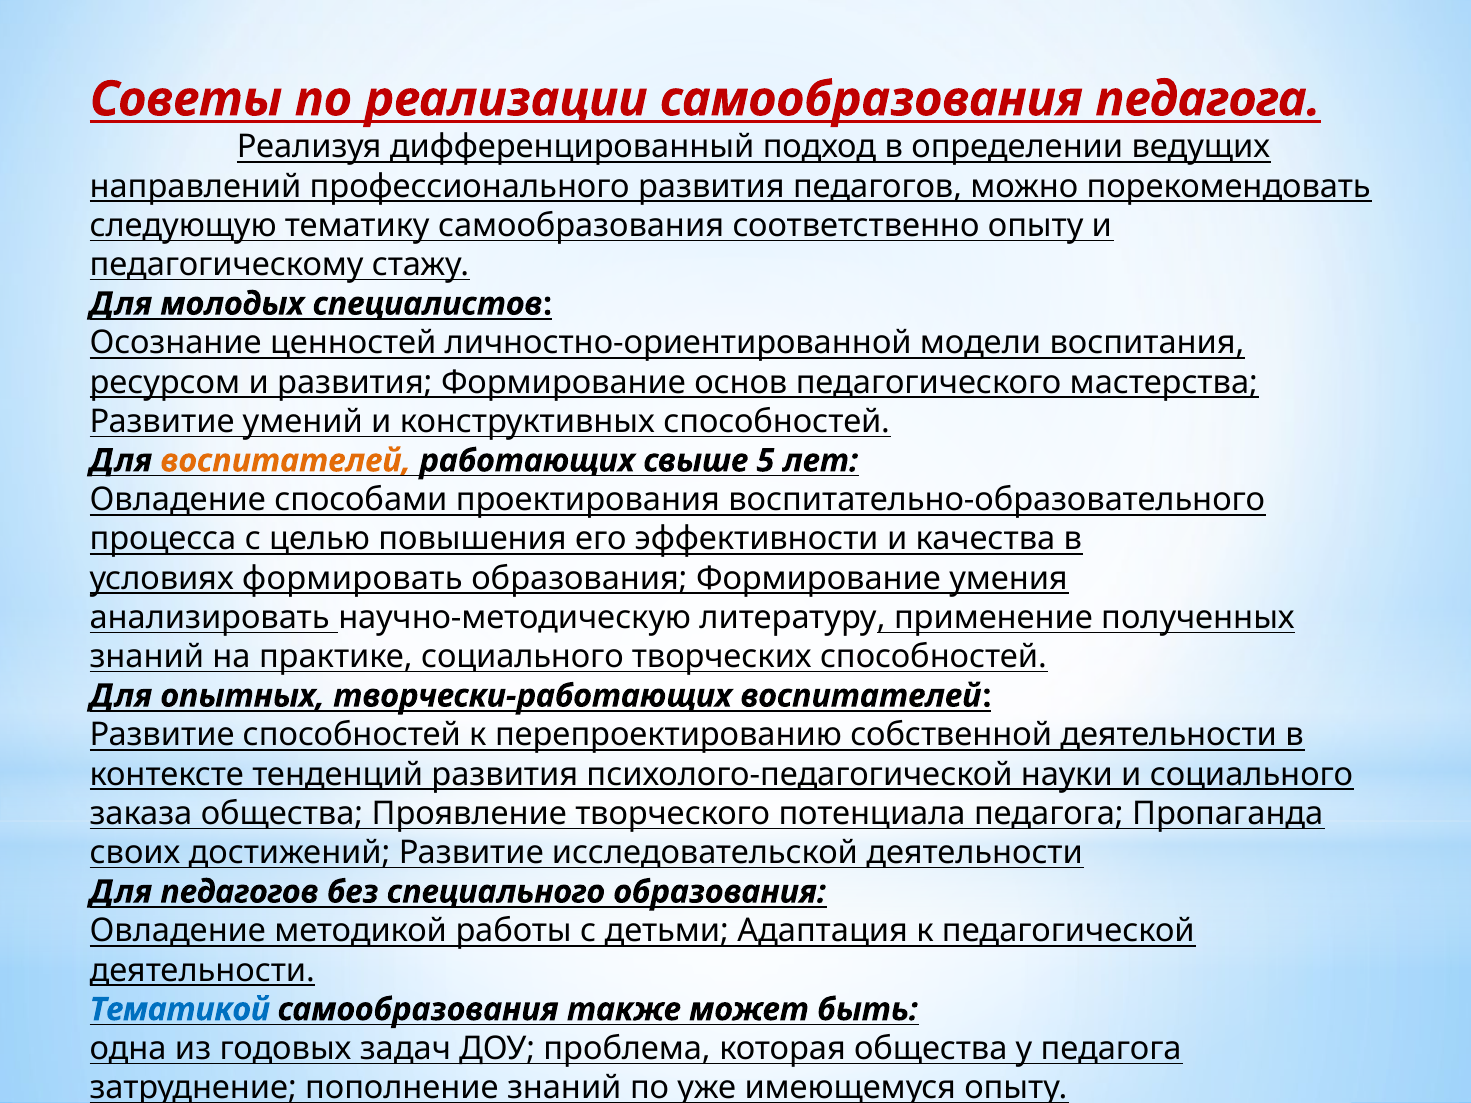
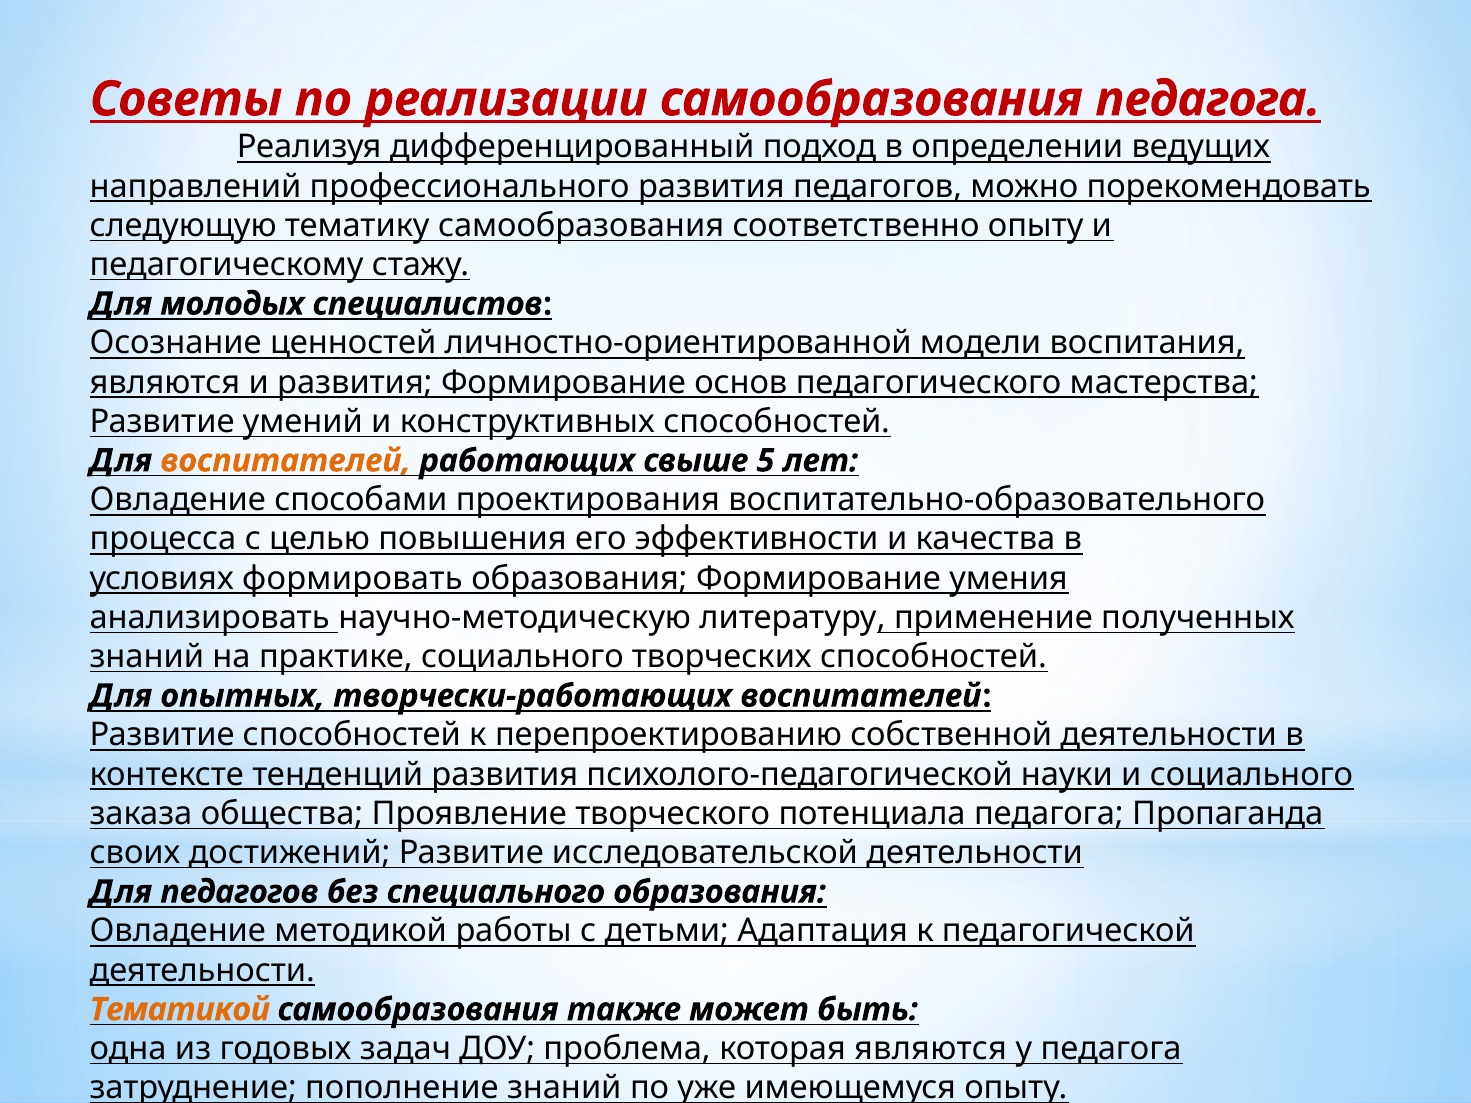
ресурсом: ресурсом -> являются (165, 382)
Тематикой colour: blue -> orange (180, 1010)
которая общества: общества -> являются (931, 1049)
